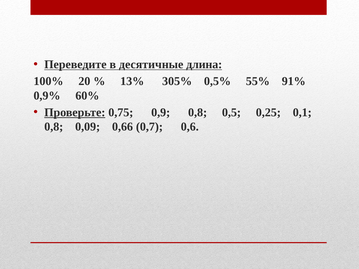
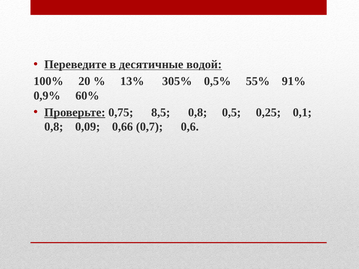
длина: длина -> водой (204, 65)
0,9: 0,9 -> 8,5 (161, 112)
